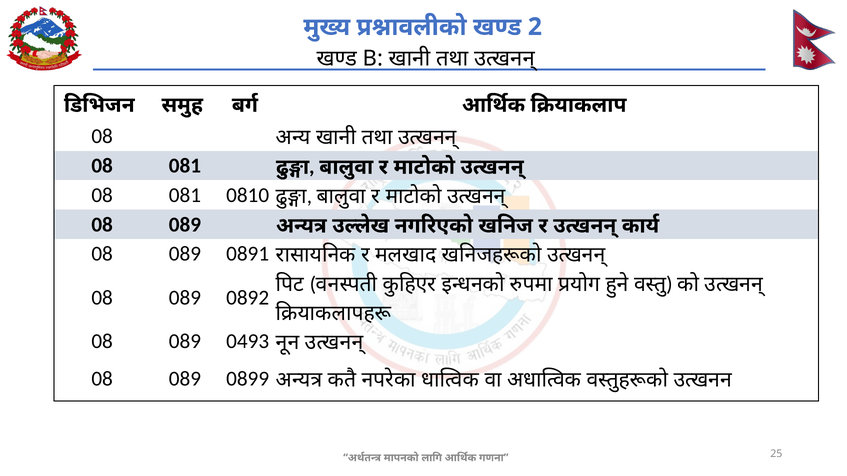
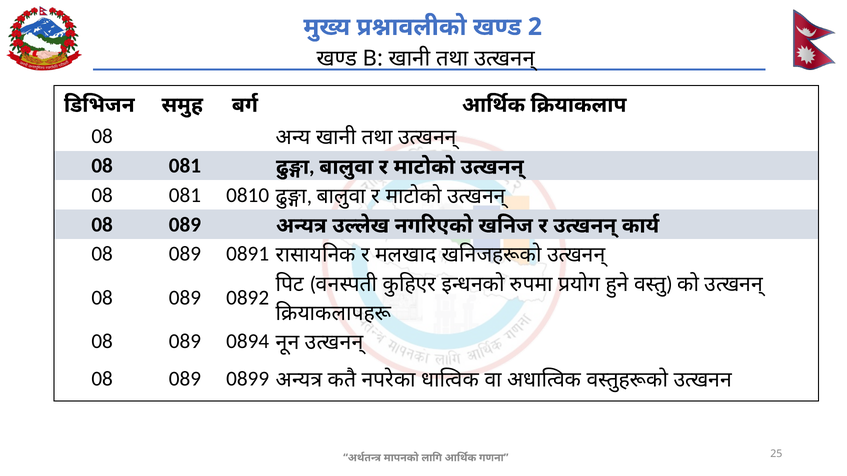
0493: 0493 -> 0894 (248, 342)
